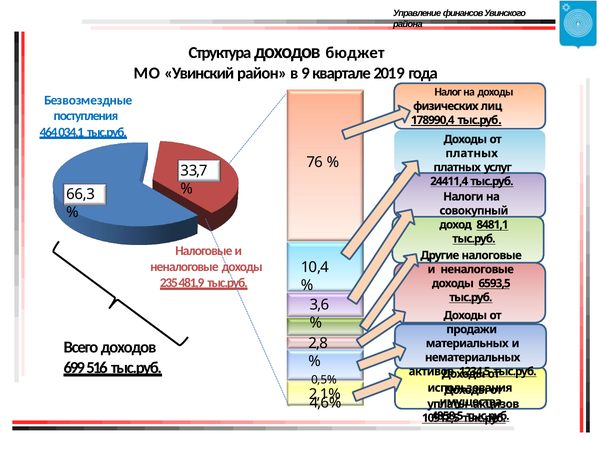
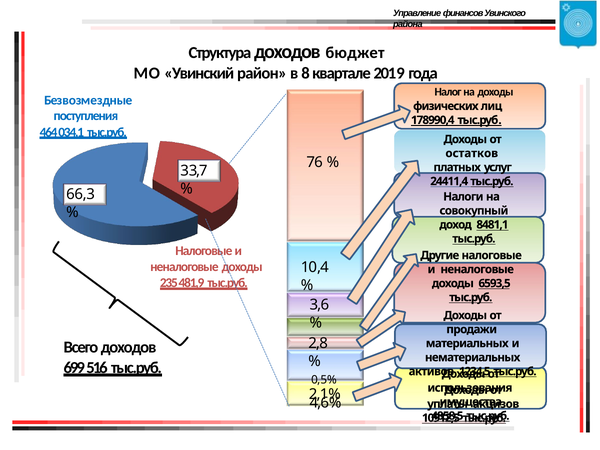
9: 9 -> 8 (305, 73)
платных: платных -> остатков (472, 153)
